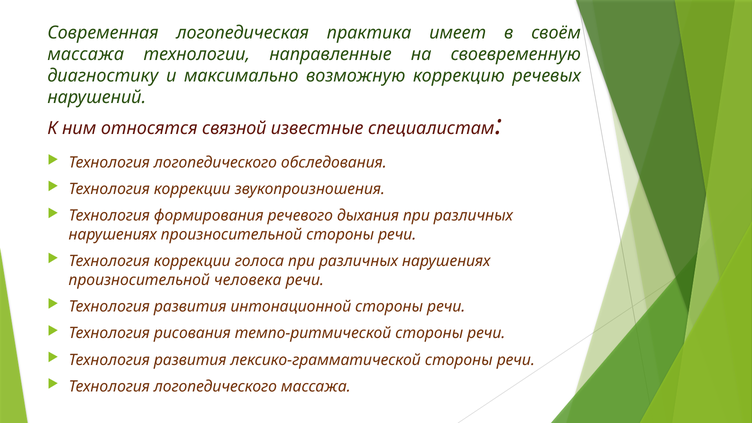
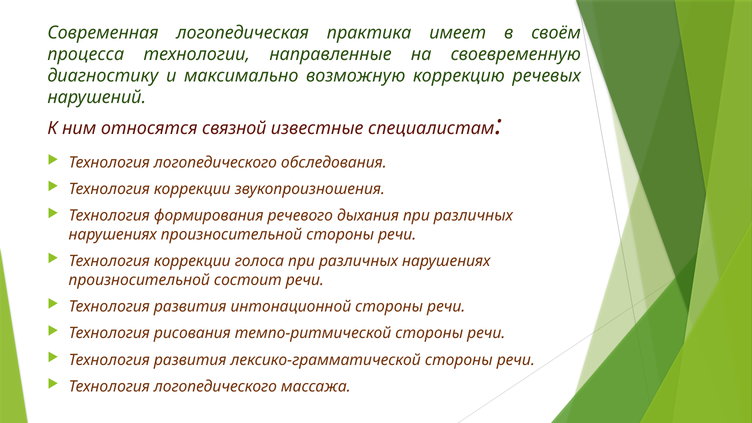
массажа: массажа -> процесса (86, 54)
человека: человека -> состоит (248, 280)
